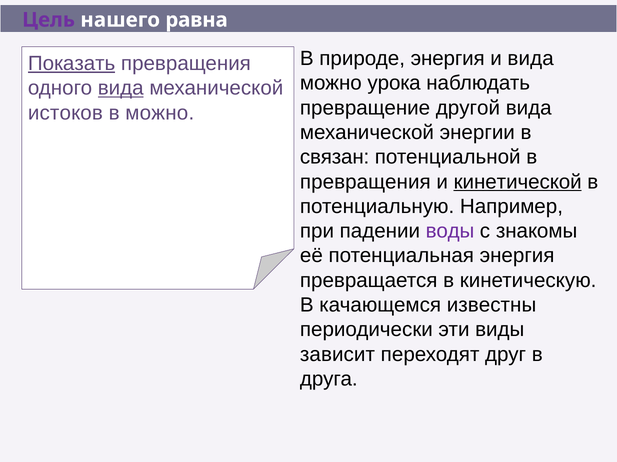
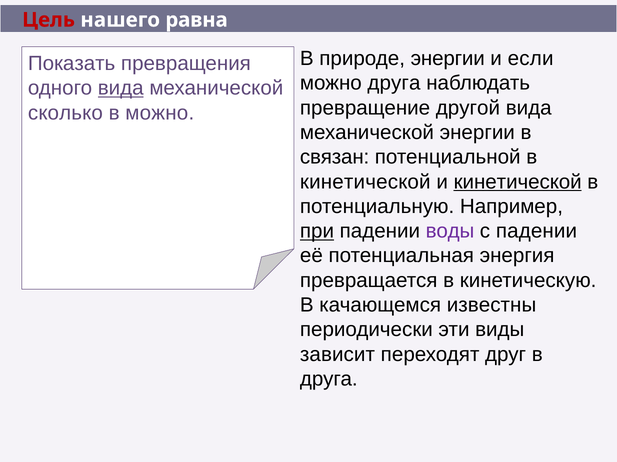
Цель colour: purple -> red (49, 20)
природе энергия: энергия -> энергии (448, 59)
и вида: вида -> если (531, 59)
Показать underline: present -> none (72, 64)
можно урока: урока -> друга (394, 83)
истоков: истоков -> сколько (65, 113)
превращения: превращения -> кинетической (365, 182)
при underline: none -> present (317, 231)
с знакомы: знакомы -> падении (536, 231)
